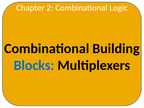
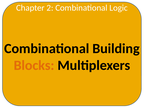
Blocks colour: blue -> orange (34, 65)
